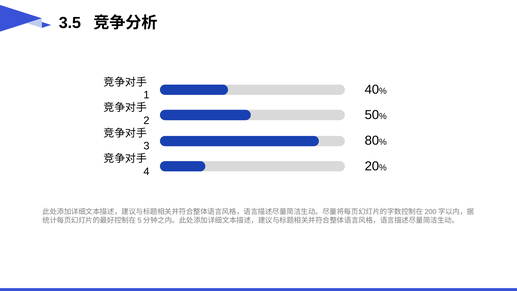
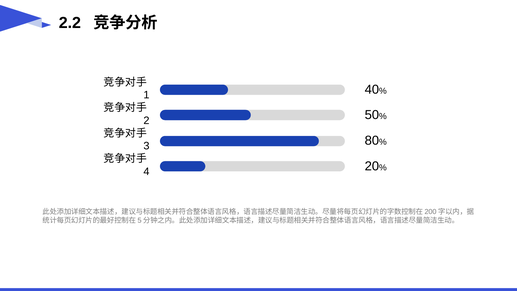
3.5: 3.5 -> 2.2 (70, 23)
